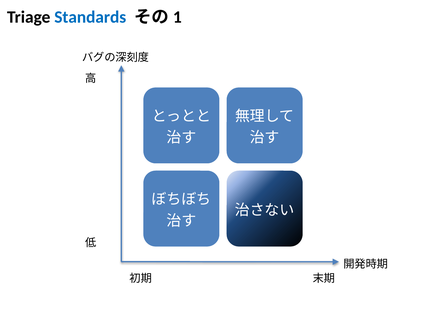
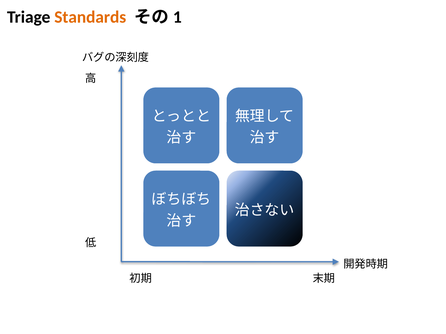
Standards colour: blue -> orange (90, 17)
